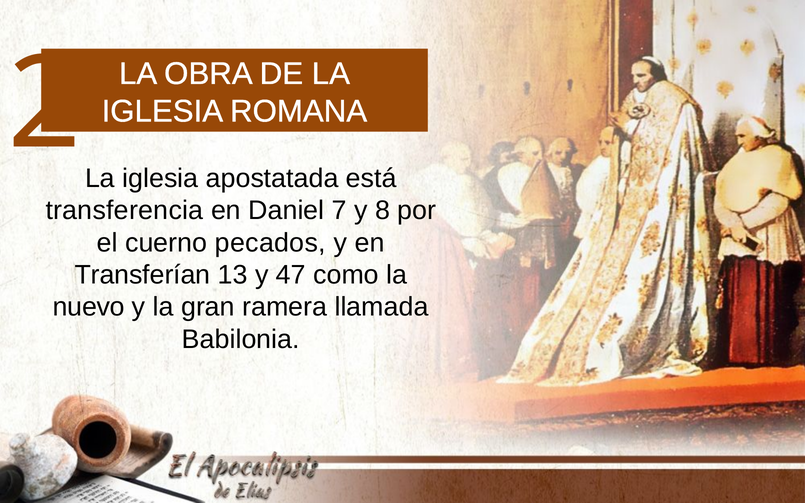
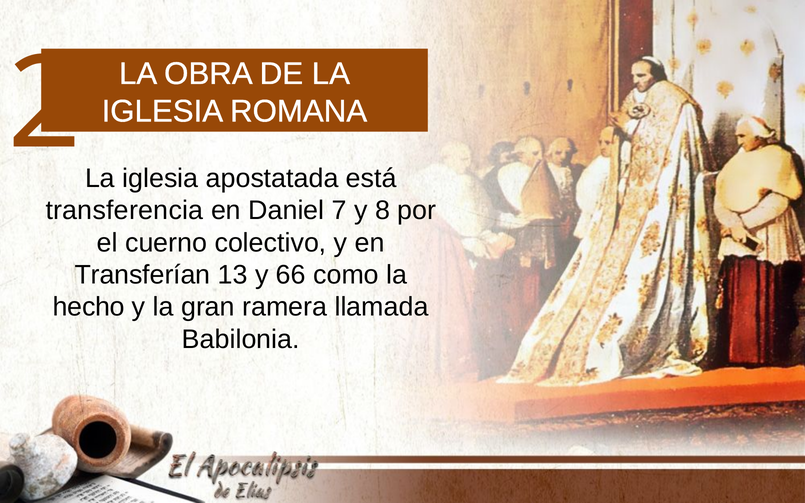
pecados: pecados -> colectivo (271, 243)
47: 47 -> 66 (291, 275)
nuevo: nuevo -> hecho (89, 307)
